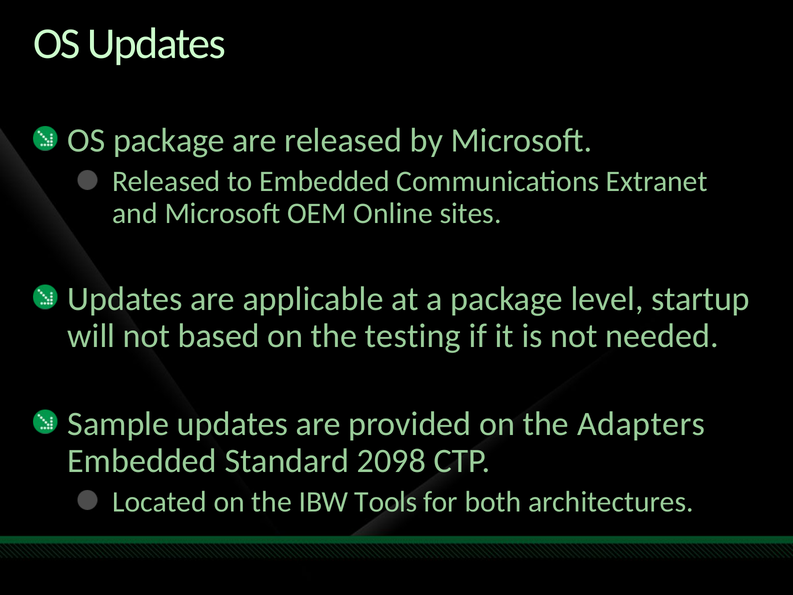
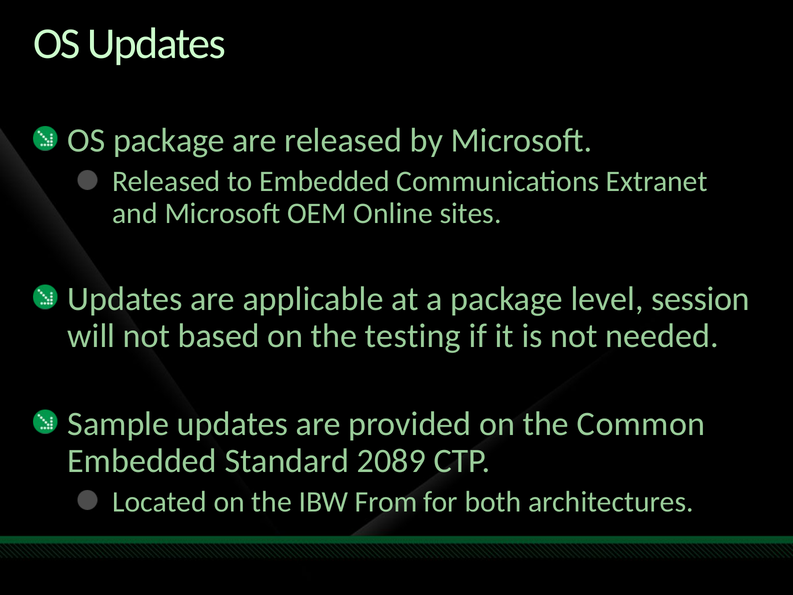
startup: startup -> session (700, 299)
Adapters: Adapters -> Common (641, 424)
2098: 2098 -> 2089 (391, 461)
Tools: Tools -> From (386, 501)
